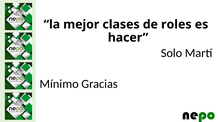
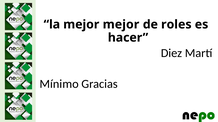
mejor clases: clases -> mejor (121, 25)
Solo: Solo -> Diez (172, 53)
